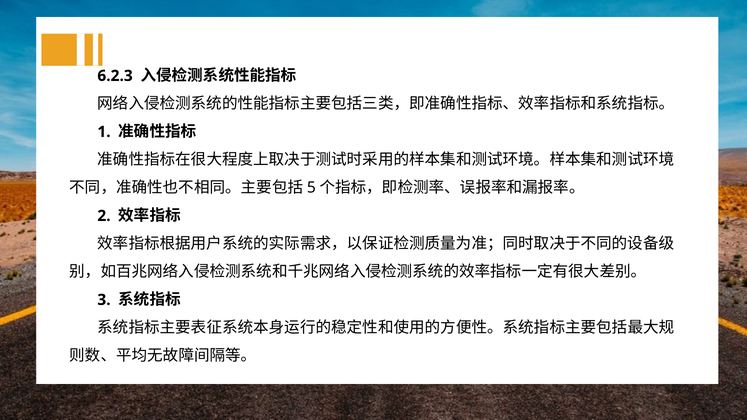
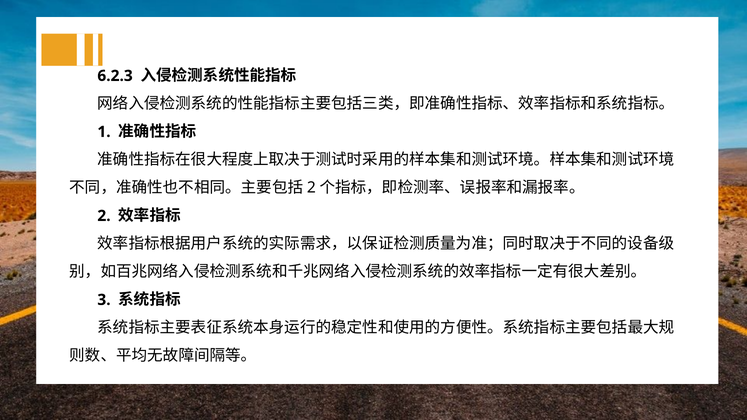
5: 5 -> 2 (311, 188)
